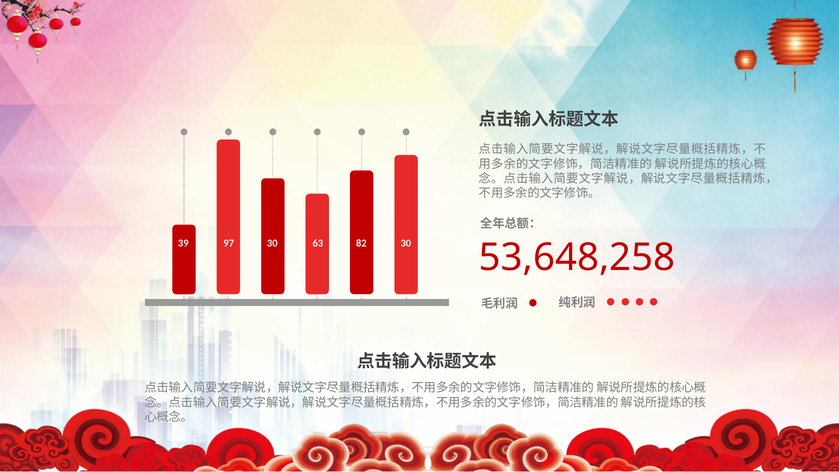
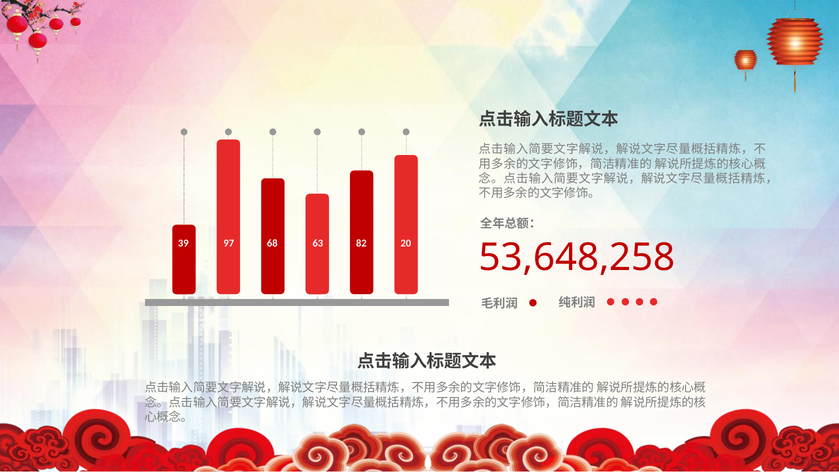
97 30: 30 -> 68 (272, 243)
82 30: 30 -> 20 (406, 243)
